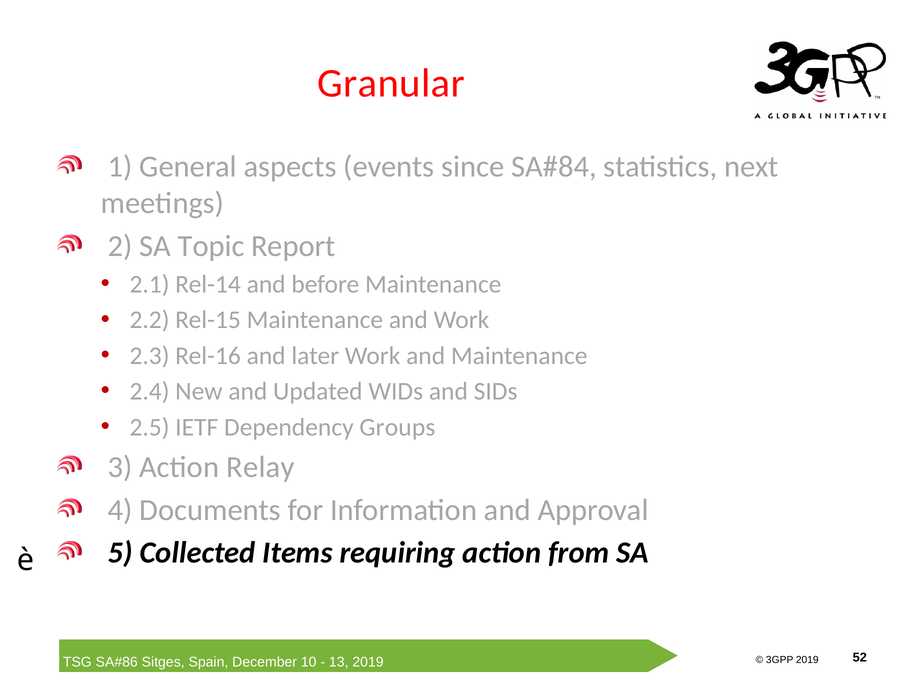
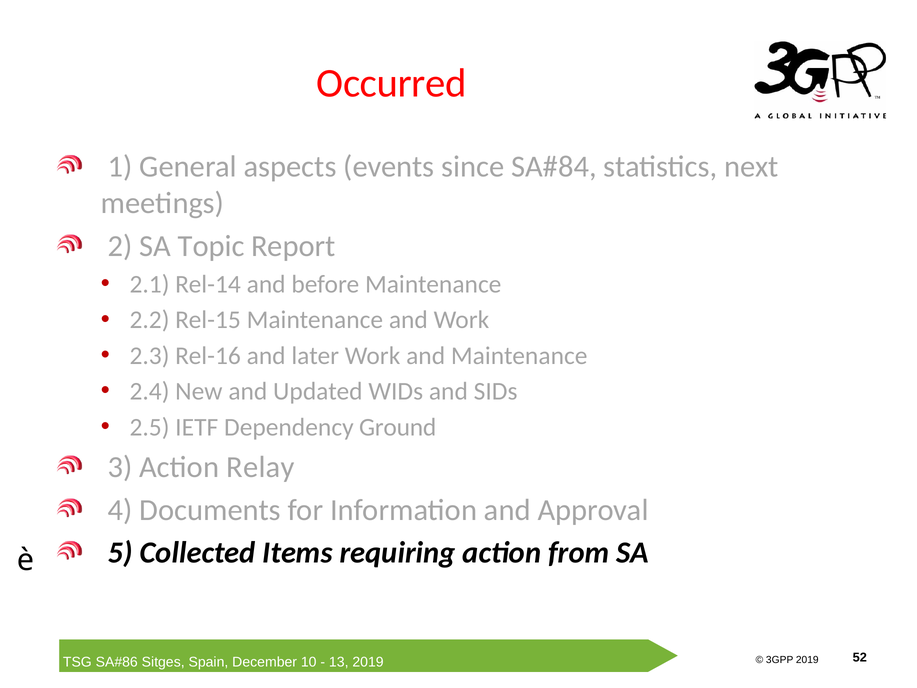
Granular: Granular -> Occurred (391, 83)
Groups: Groups -> Ground (398, 427)
